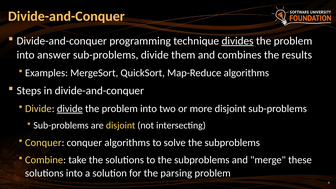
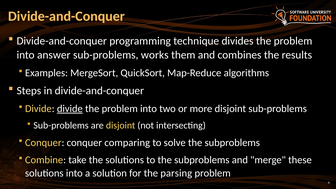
divides underline: present -> none (238, 41)
sub-problems divide: divide -> works (155, 55)
conquer algorithms: algorithms -> comparing (127, 143)
